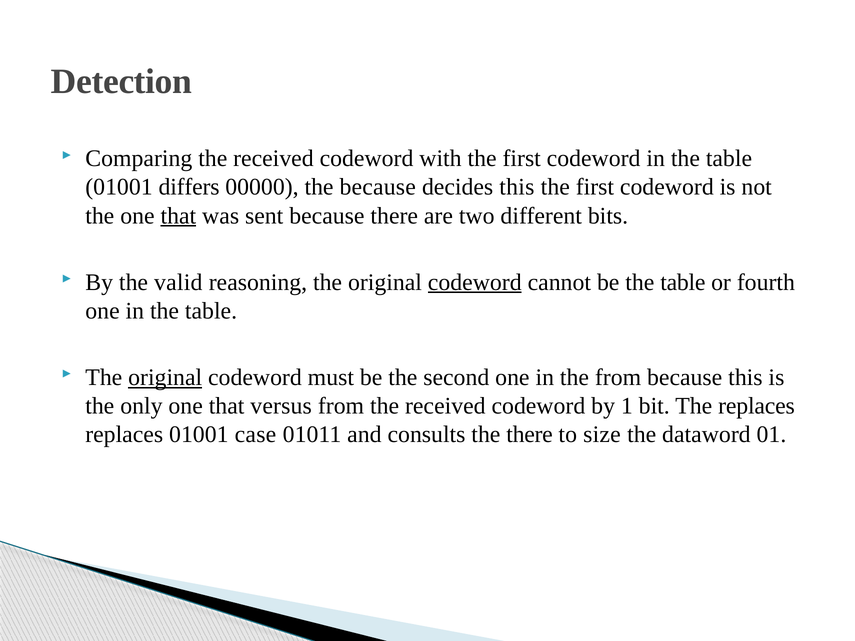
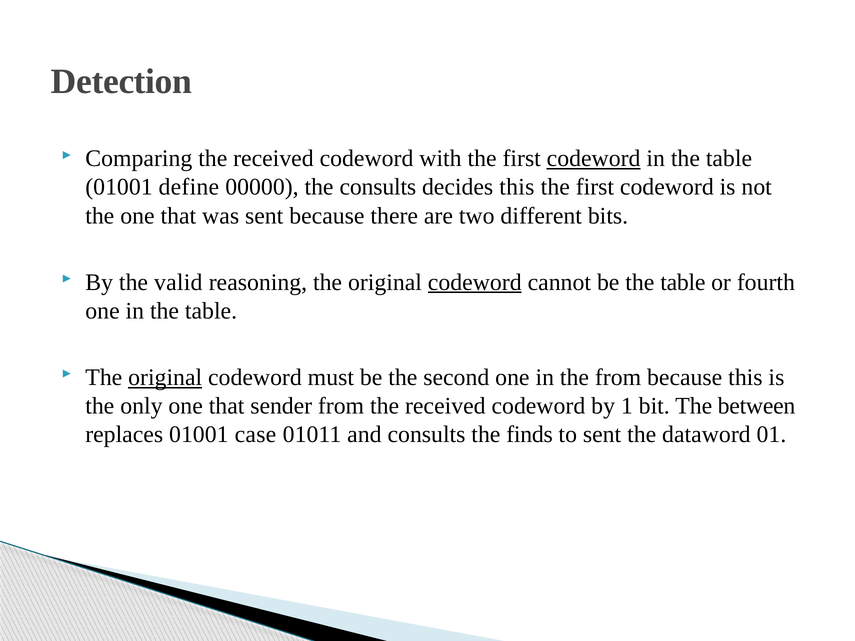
codeword underline: none -> present (594, 159)
differs: differs -> define (189, 187)
the because: because -> consults (378, 187)
that underline: present -> none (178, 216)
versus: versus -> sender (281, 406)
The replaces: replaces -> between (757, 406)
the there: there -> finds (530, 435)
to size: size -> sent (602, 435)
